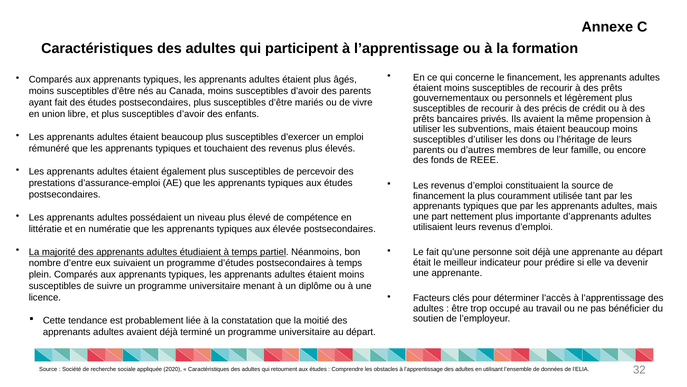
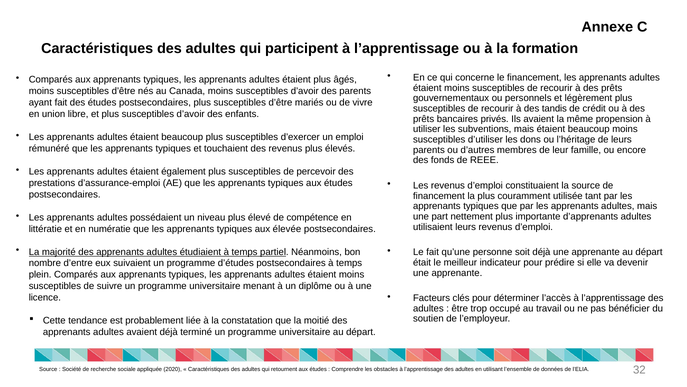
précis: précis -> tandis (554, 108)
